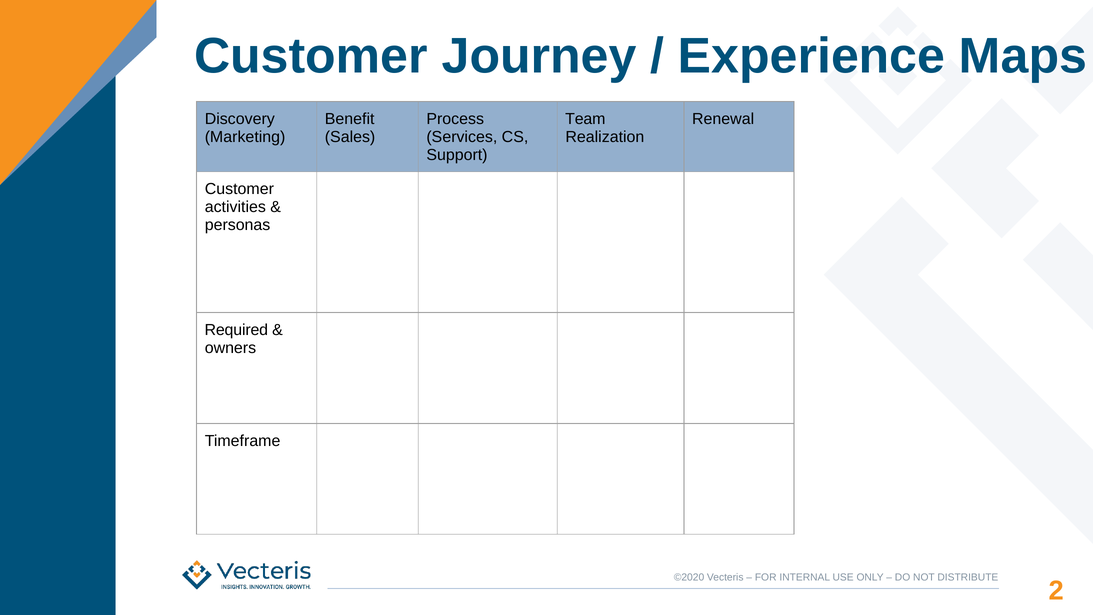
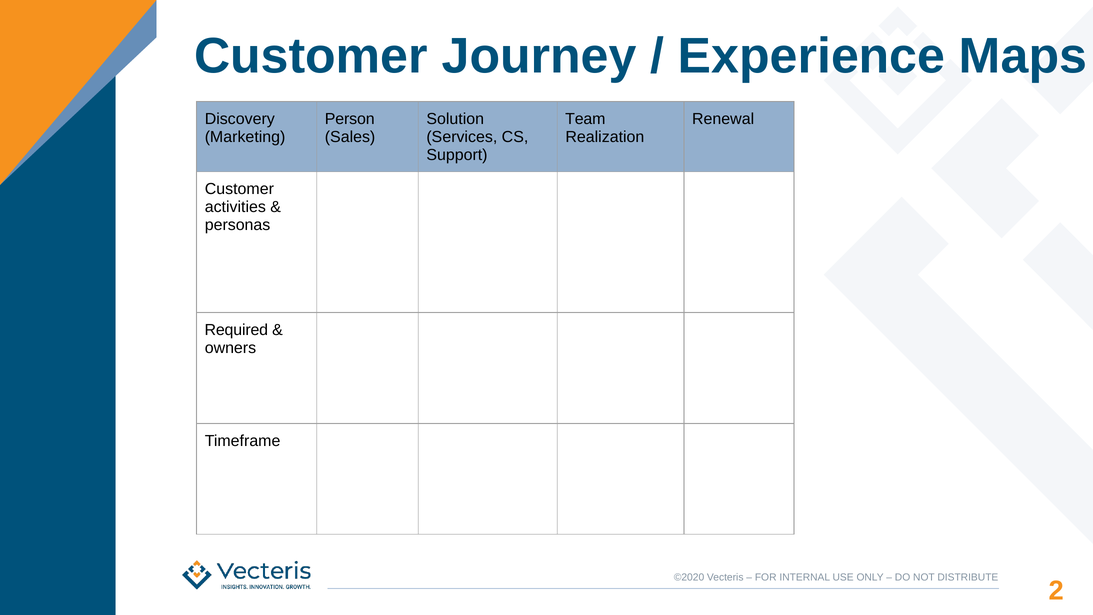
Benefit: Benefit -> Person (350, 119)
Process: Process -> Solution (455, 119)
